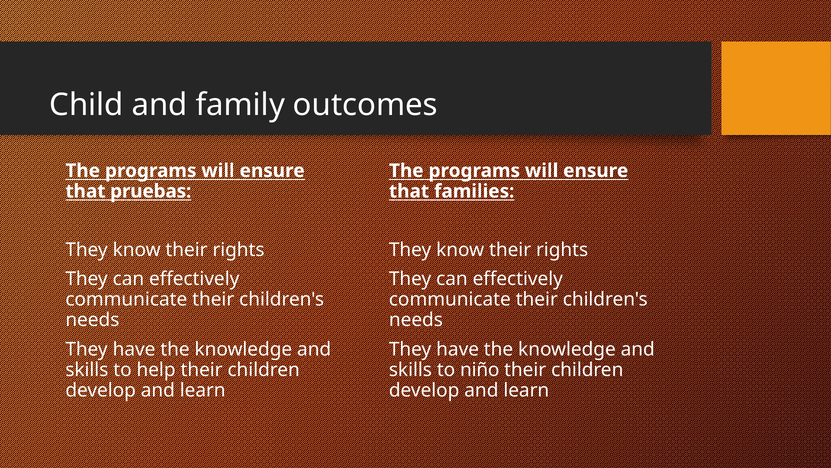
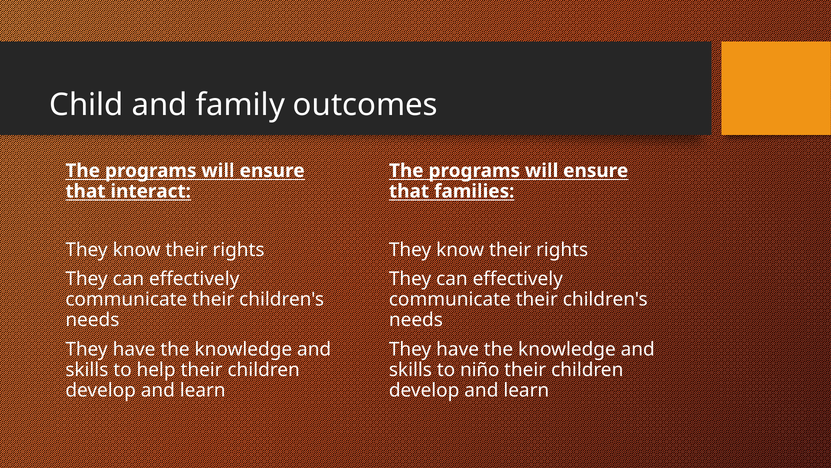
pruebas: pruebas -> interact (151, 191)
